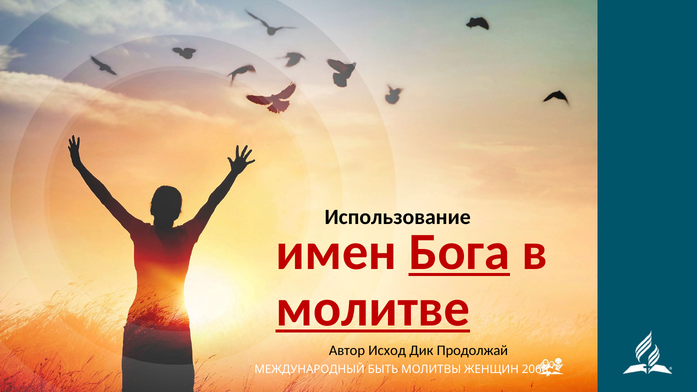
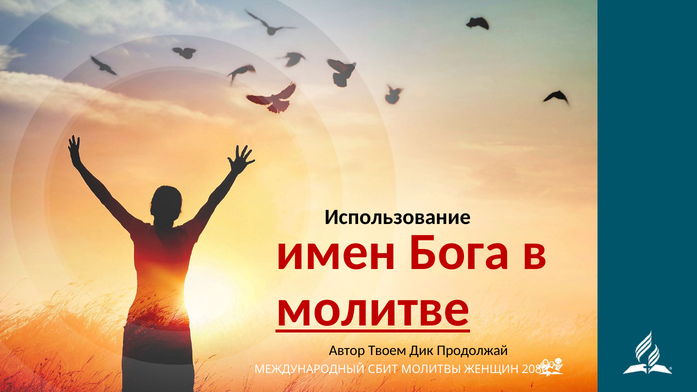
Бога underline: present -> none (459, 252)
Исход: Исход -> Твоем (387, 350)
БЫТЬ: БЫТЬ -> СБИТ (383, 370)
2066: 2066 -> 2080 (535, 370)
